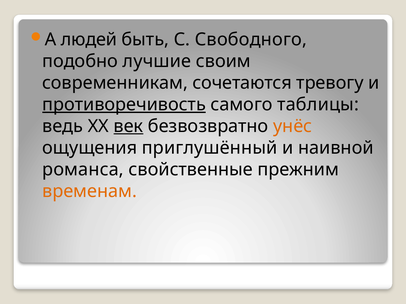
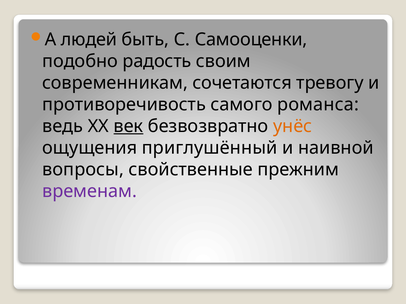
Свободного: Свободного -> Самооценки (251, 40)
лучшие: лучшие -> радость (157, 61)
противоречивость underline: present -> none (124, 105)
таблицы: таблицы -> романса (318, 105)
романса: романса -> вопросы (83, 170)
временам colour: orange -> purple (90, 191)
